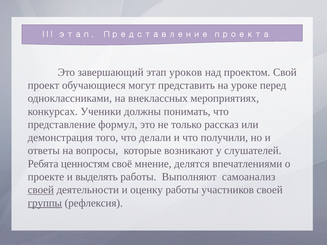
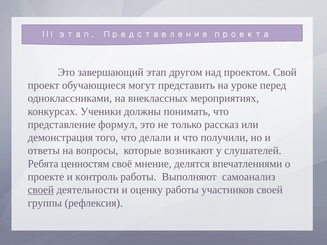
уроков: уроков -> другом (186, 72)
выделять: выделять -> контроль (97, 177)
группы underline: present -> none (45, 203)
